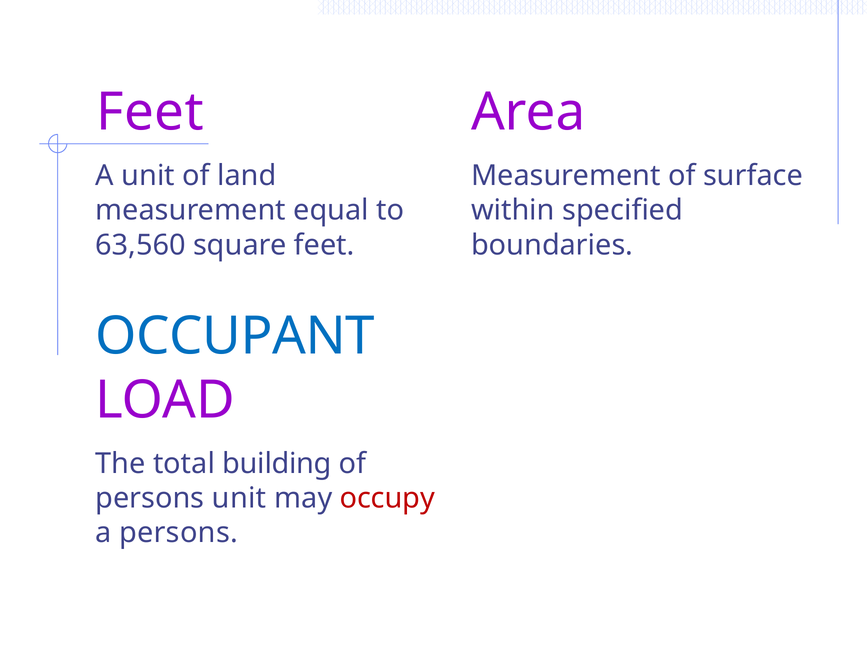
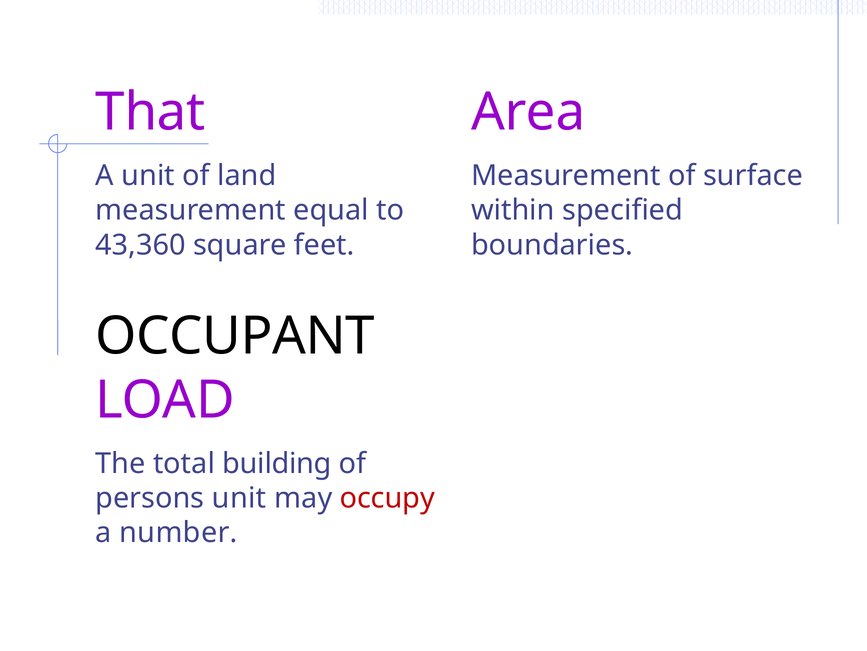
Feet: Feet -> That (150, 112)
63,560: 63,560 -> 43,360 (141, 245)
OCCUPANT colour: blue -> black (235, 336)
a persons: persons -> number (178, 532)
